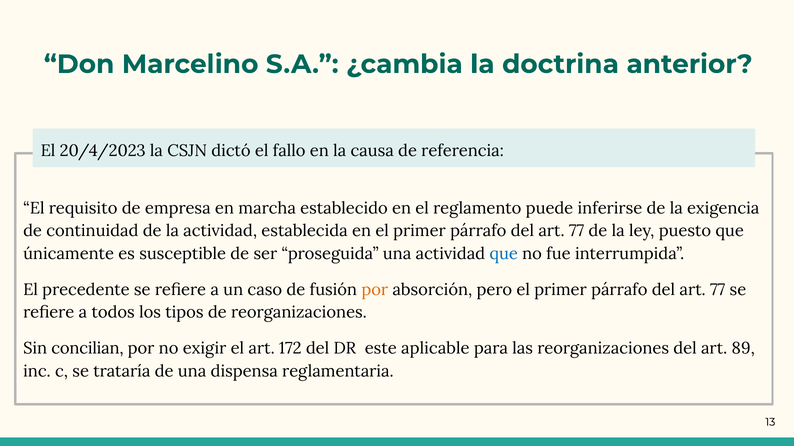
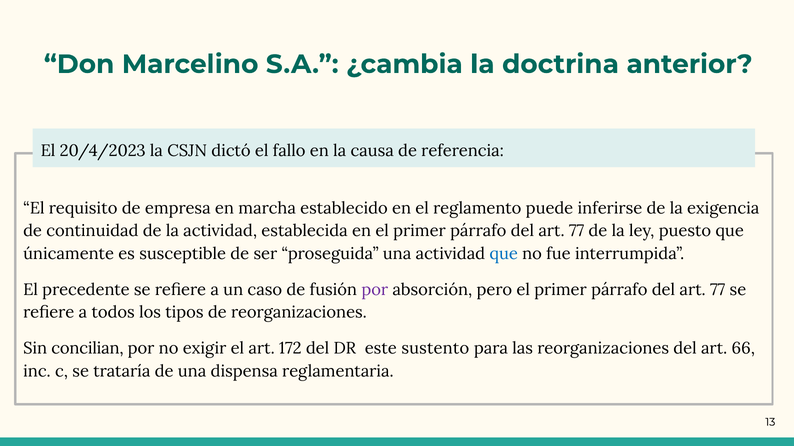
por colour: orange -> purple (375, 290)
aplicable: aplicable -> sustento (435, 349)
89: 89 -> 66 (743, 349)
